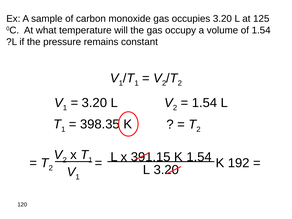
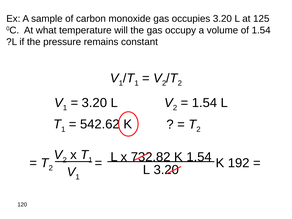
398.35: 398.35 -> 542.62 (100, 124)
391.15: 391.15 -> 732.82 (151, 157)
